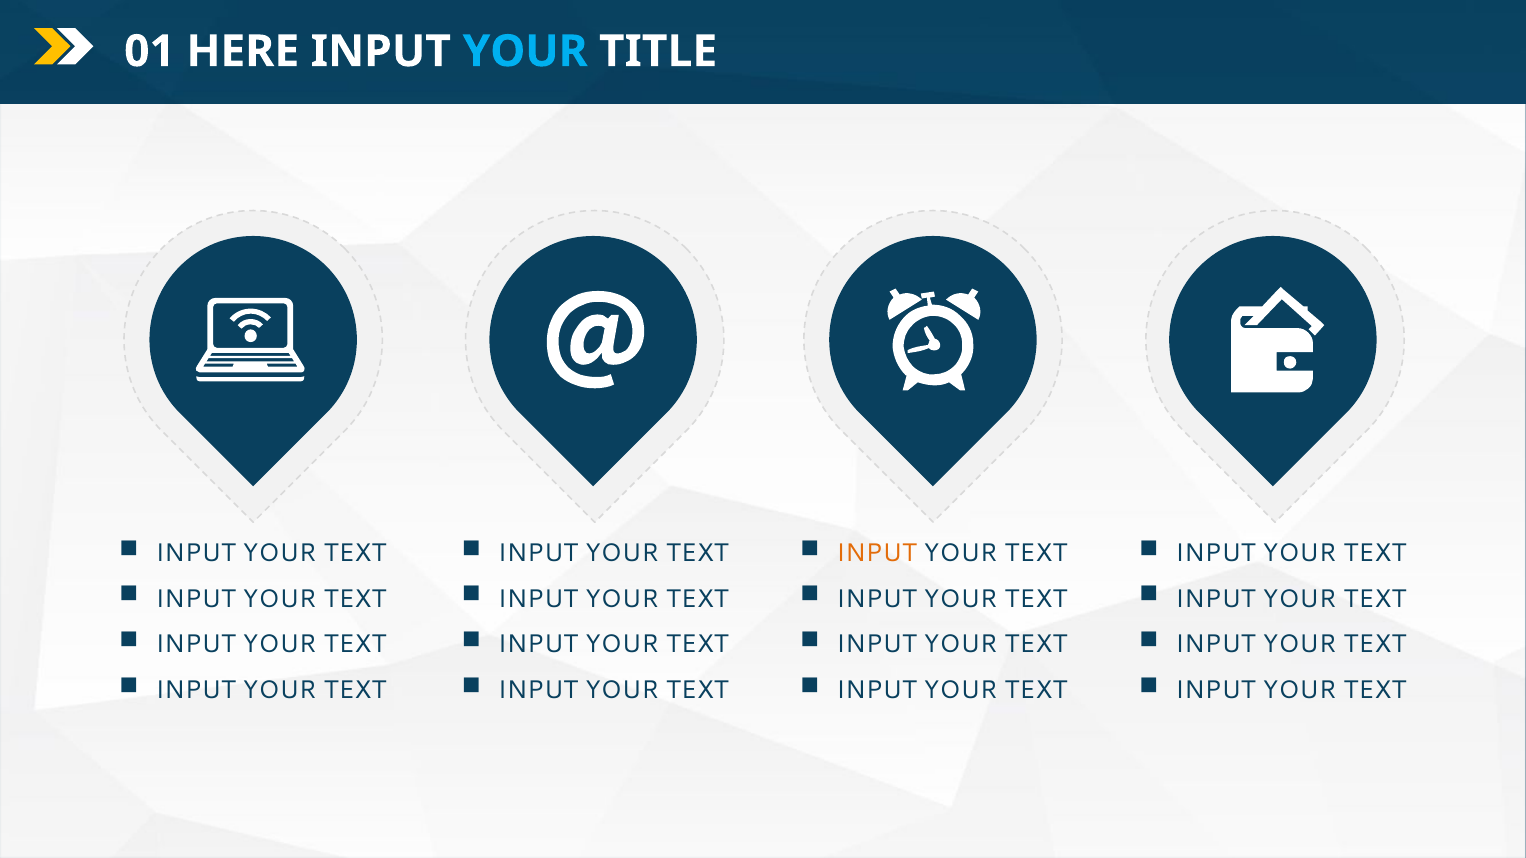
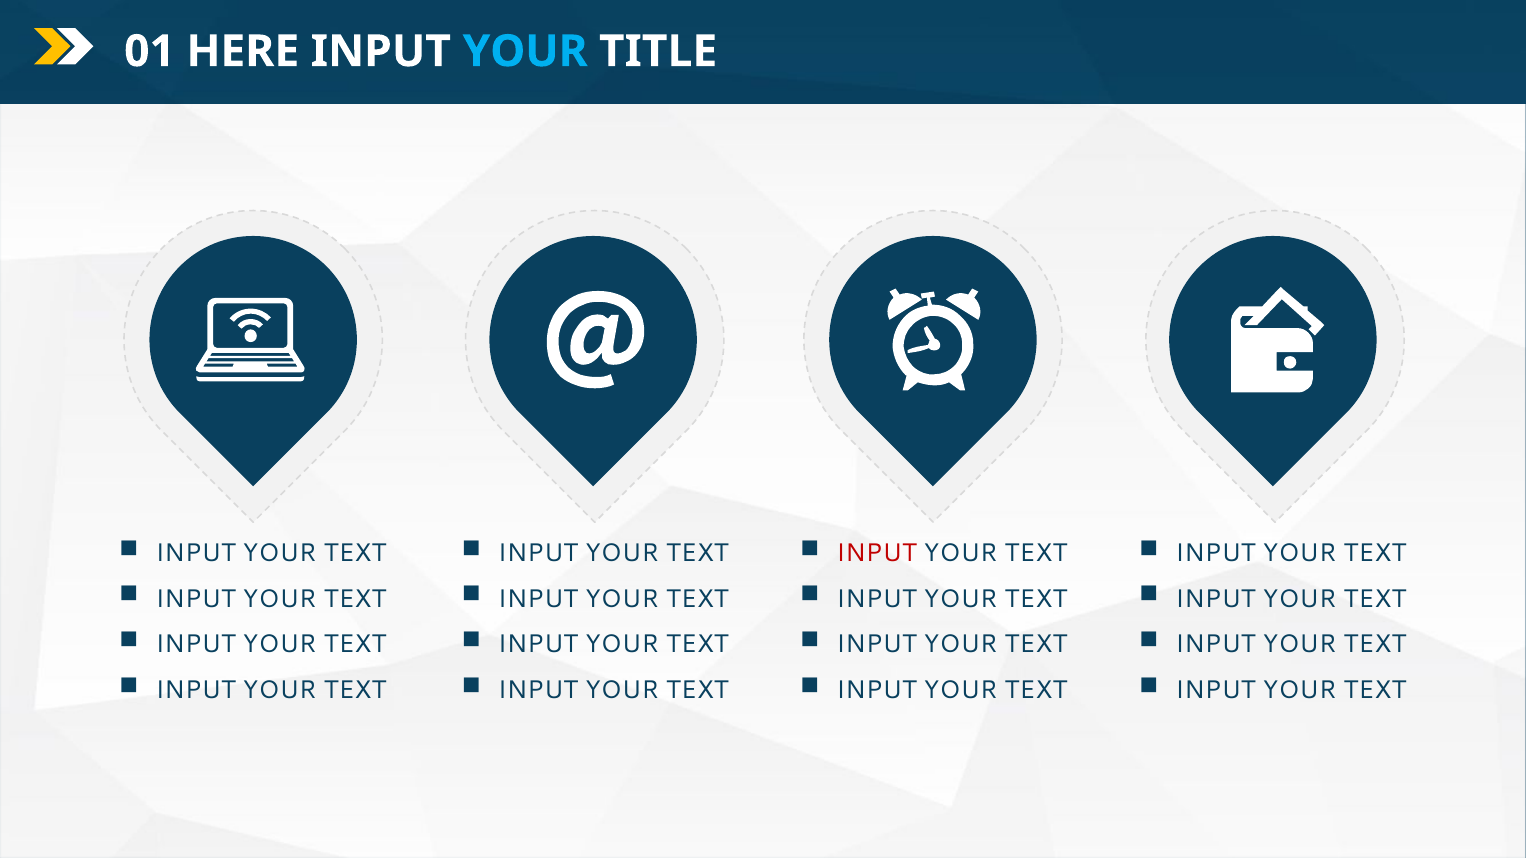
INPUT colour: orange -> red (877, 553)
